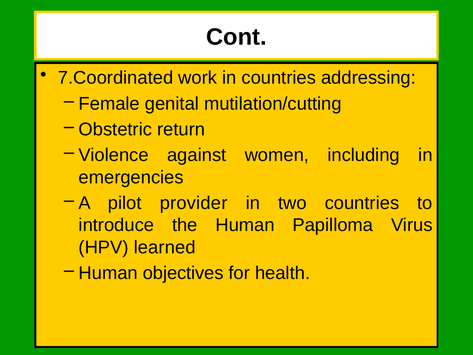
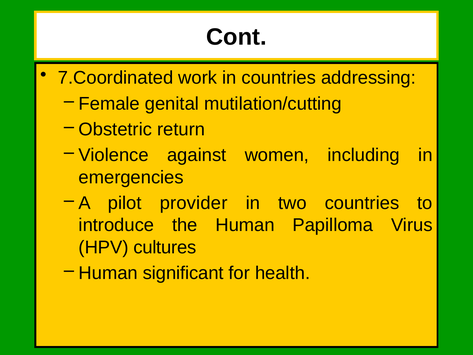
learned: learned -> cultures (165, 247)
objectives: objectives -> significant (183, 273)
